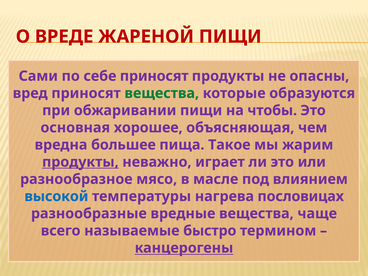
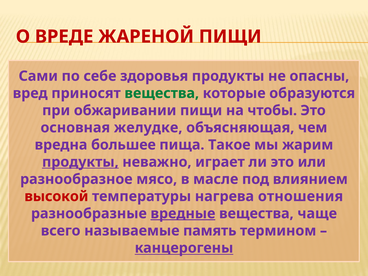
себе приносят: приносят -> здоровья (154, 76)
хорошее: хорошее -> желудке (148, 128)
высокой colour: blue -> red (56, 196)
пословицах: пословицах -> отношения (301, 196)
вредные underline: none -> present (183, 214)
быстро: быстро -> память (210, 231)
